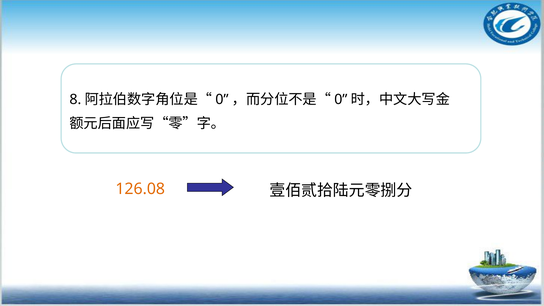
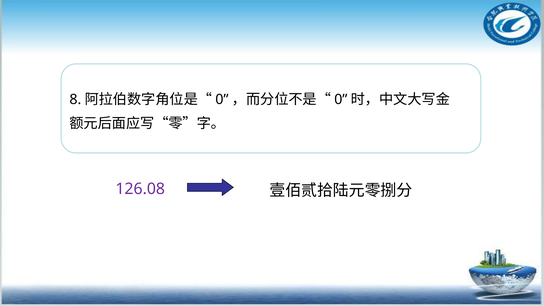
126.08 colour: orange -> purple (140, 189)
